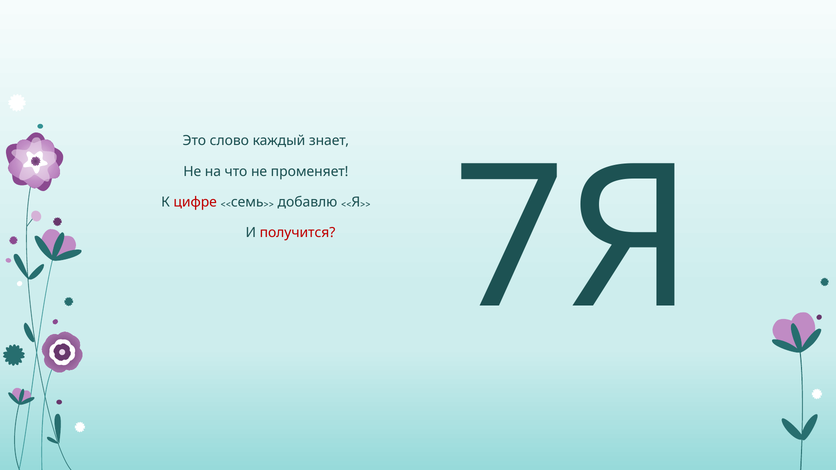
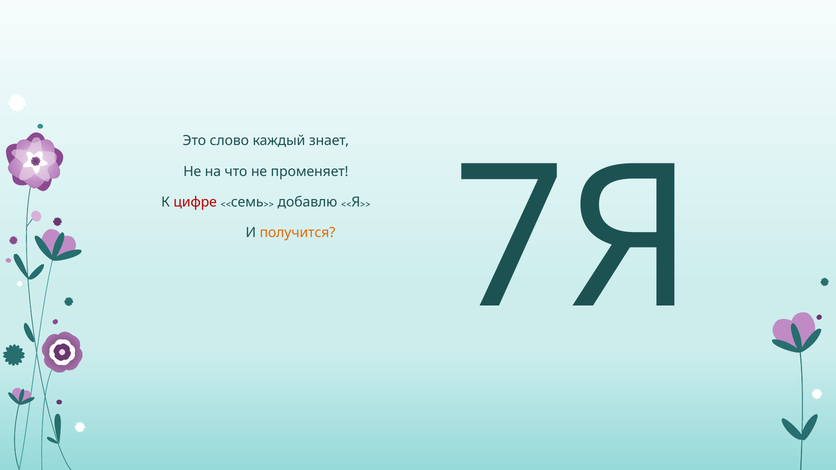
получится colour: red -> orange (298, 233)
